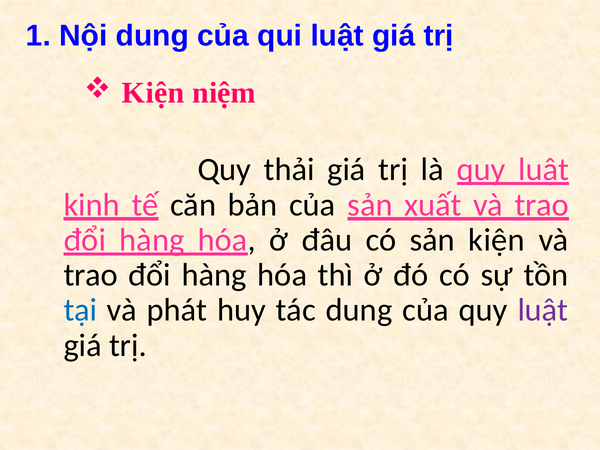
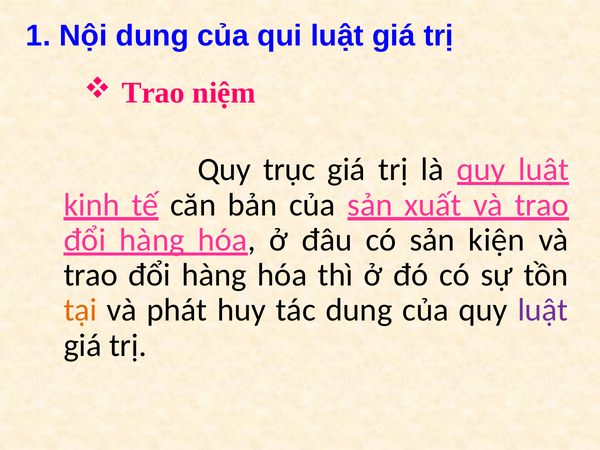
Kiện: Kiện -> Trao (153, 93)
thải: thải -> trục (289, 170)
tại colour: blue -> orange (80, 310)
